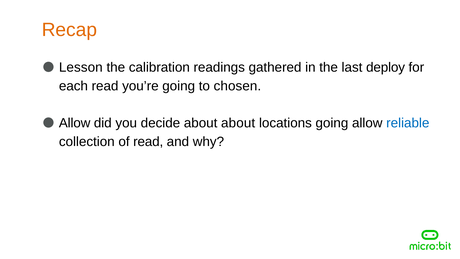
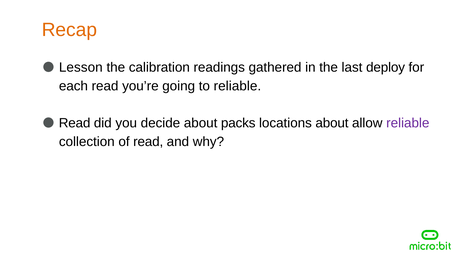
to chosen: chosen -> reliable (237, 86)
Allow: Allow -> Read (75, 123)
about about: about -> packs (238, 123)
locations going: going -> about (332, 123)
reliable colour: blue -> purple (408, 123)
